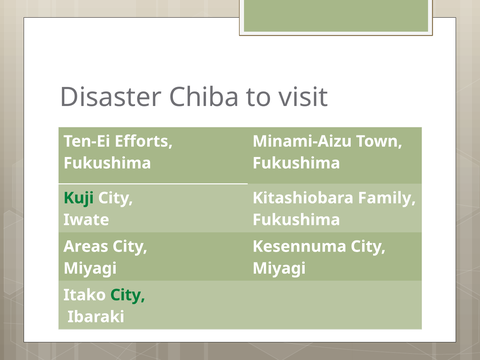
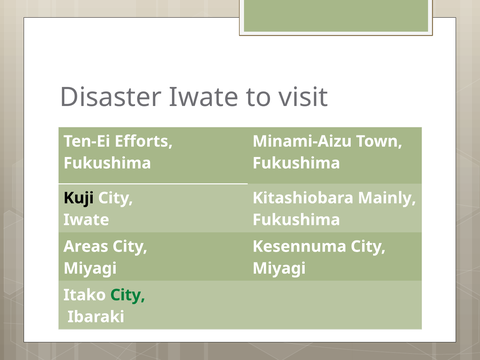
Disaster Chiba: Chiba -> Iwate (204, 97)
Kuji colour: green -> black (79, 198)
Family: Family -> Mainly (387, 198)
